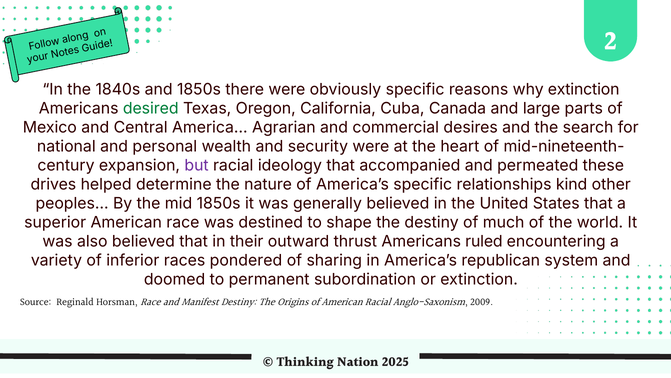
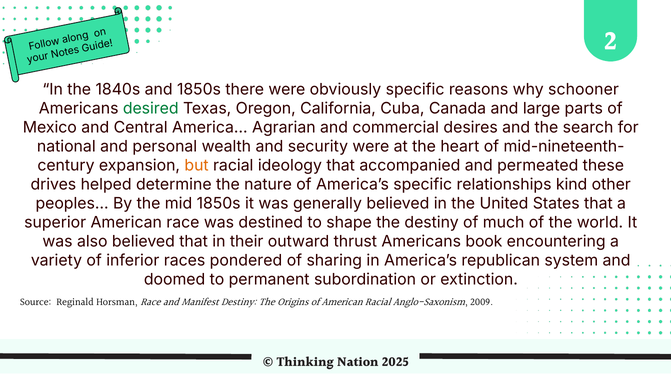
why extinction: extinction -> schooner (584, 89)
but colour: purple -> orange (197, 165)
ruled: ruled -> book (484, 241)
